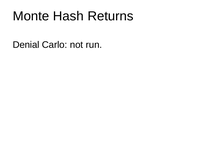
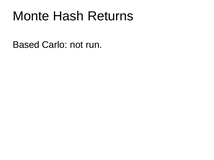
Denial: Denial -> Based (26, 45)
